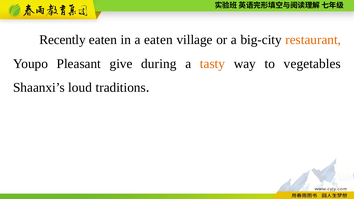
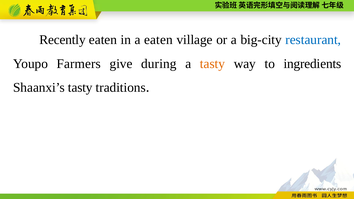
restaurant colour: orange -> blue (313, 40)
Pleasant: Pleasant -> Farmers (79, 64)
vegetables: vegetables -> ingredients (312, 64)
Shaanxi’s loud: loud -> tasty (80, 88)
